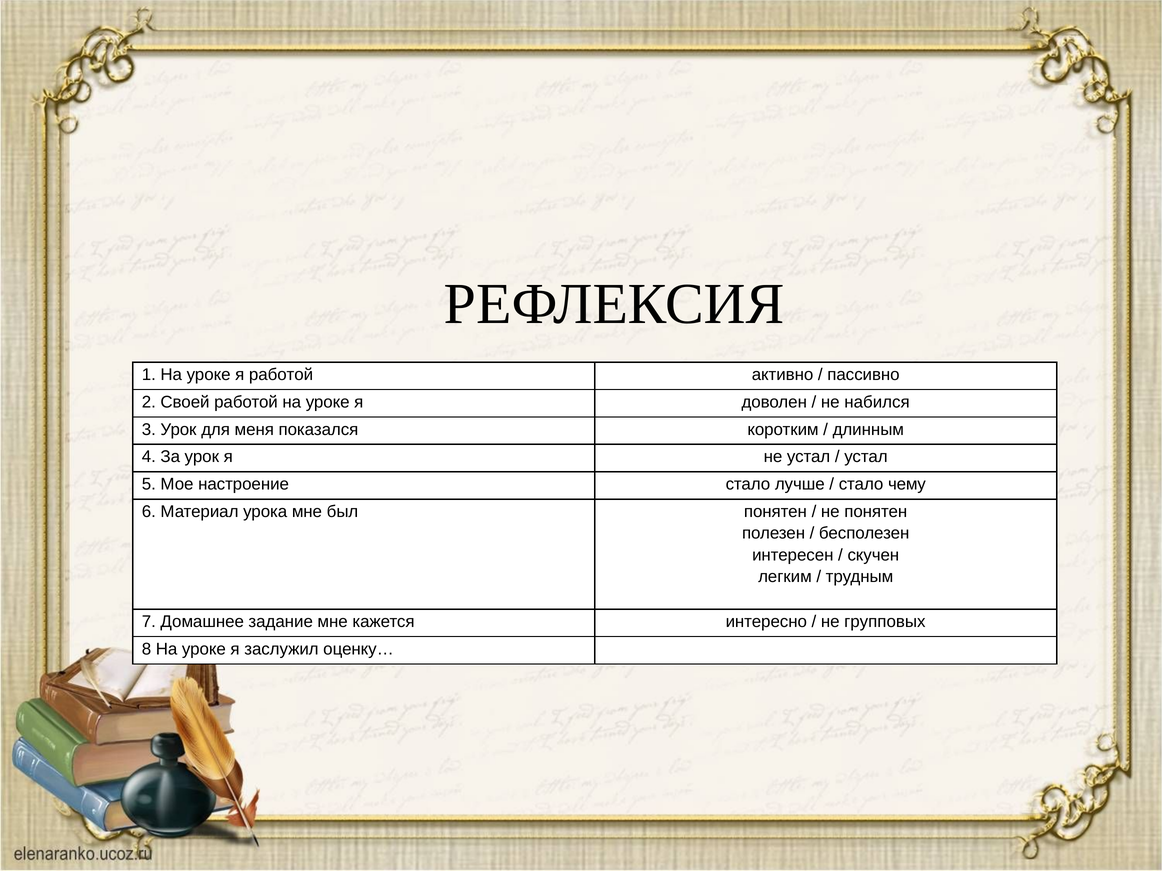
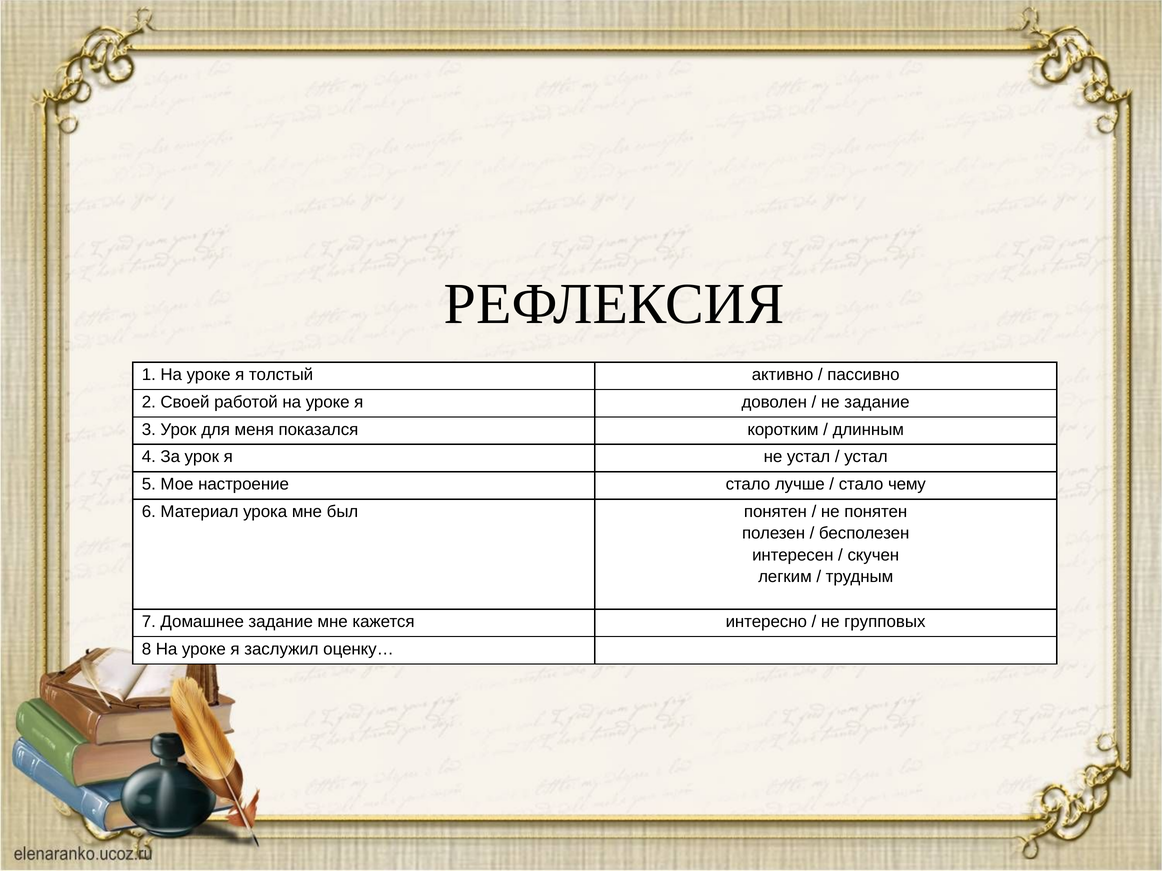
я работой: работой -> толстый (281, 375)
не набился: набился -> задание (877, 402)
